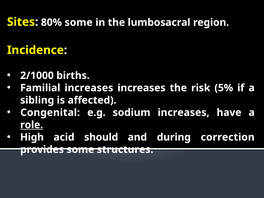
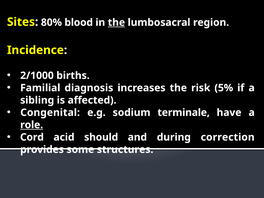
80% some: some -> blood (79, 22)
the underline: none -> present (116, 22)
Familial increases: increases -> diagnosis (89, 88)
sodium increases: increases -> terminale (184, 113)
High: High -> Cord (32, 137)
